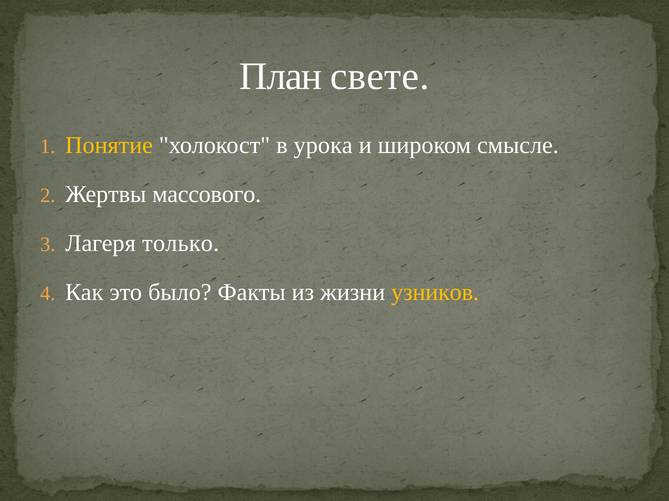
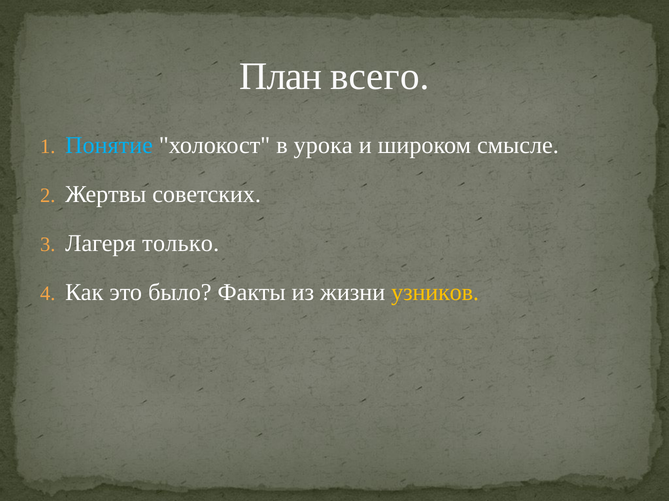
свете: свете -> всего (380, 76)
Понятие colour: yellow -> light blue (109, 145)
массового: массового -> советских (207, 194)
